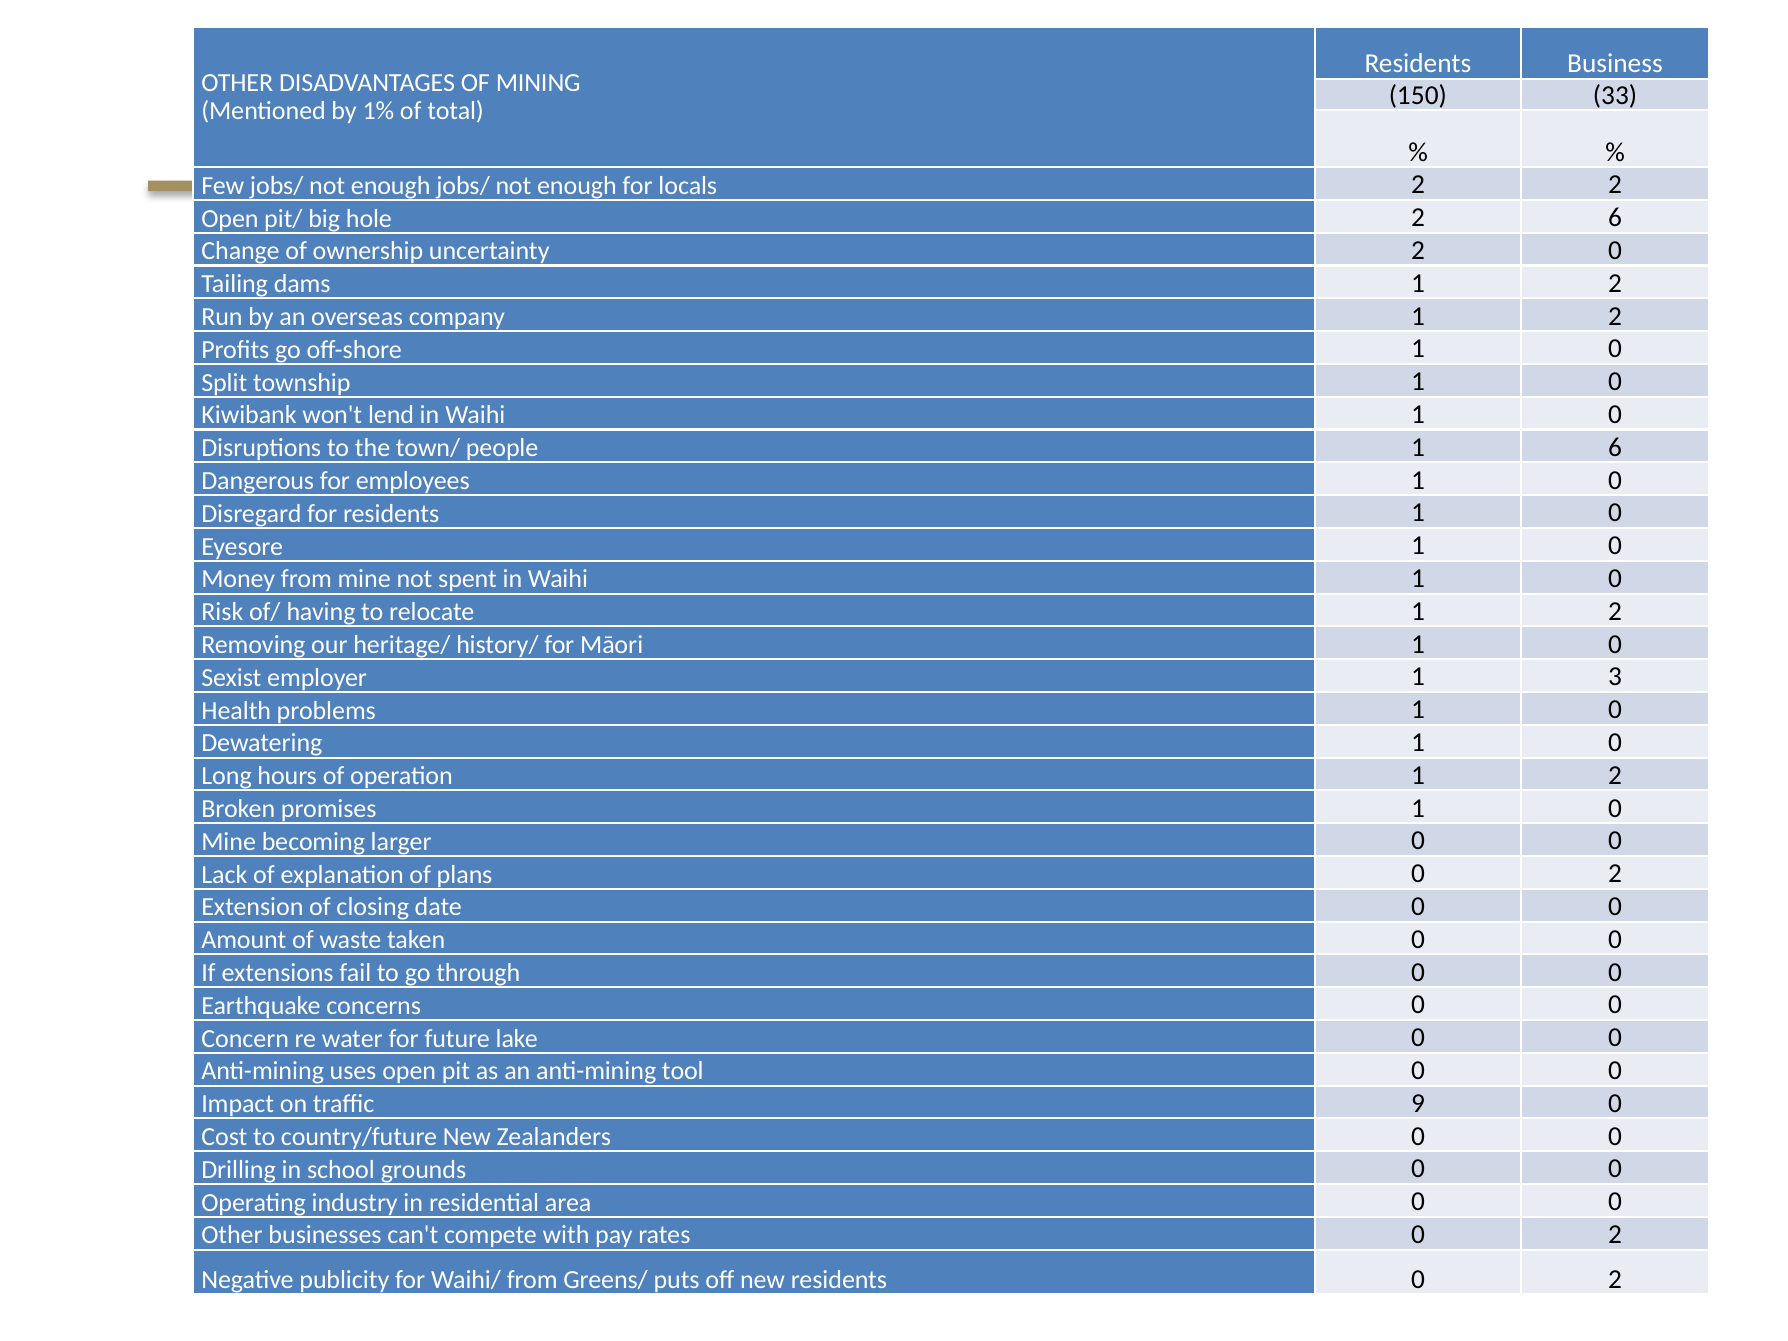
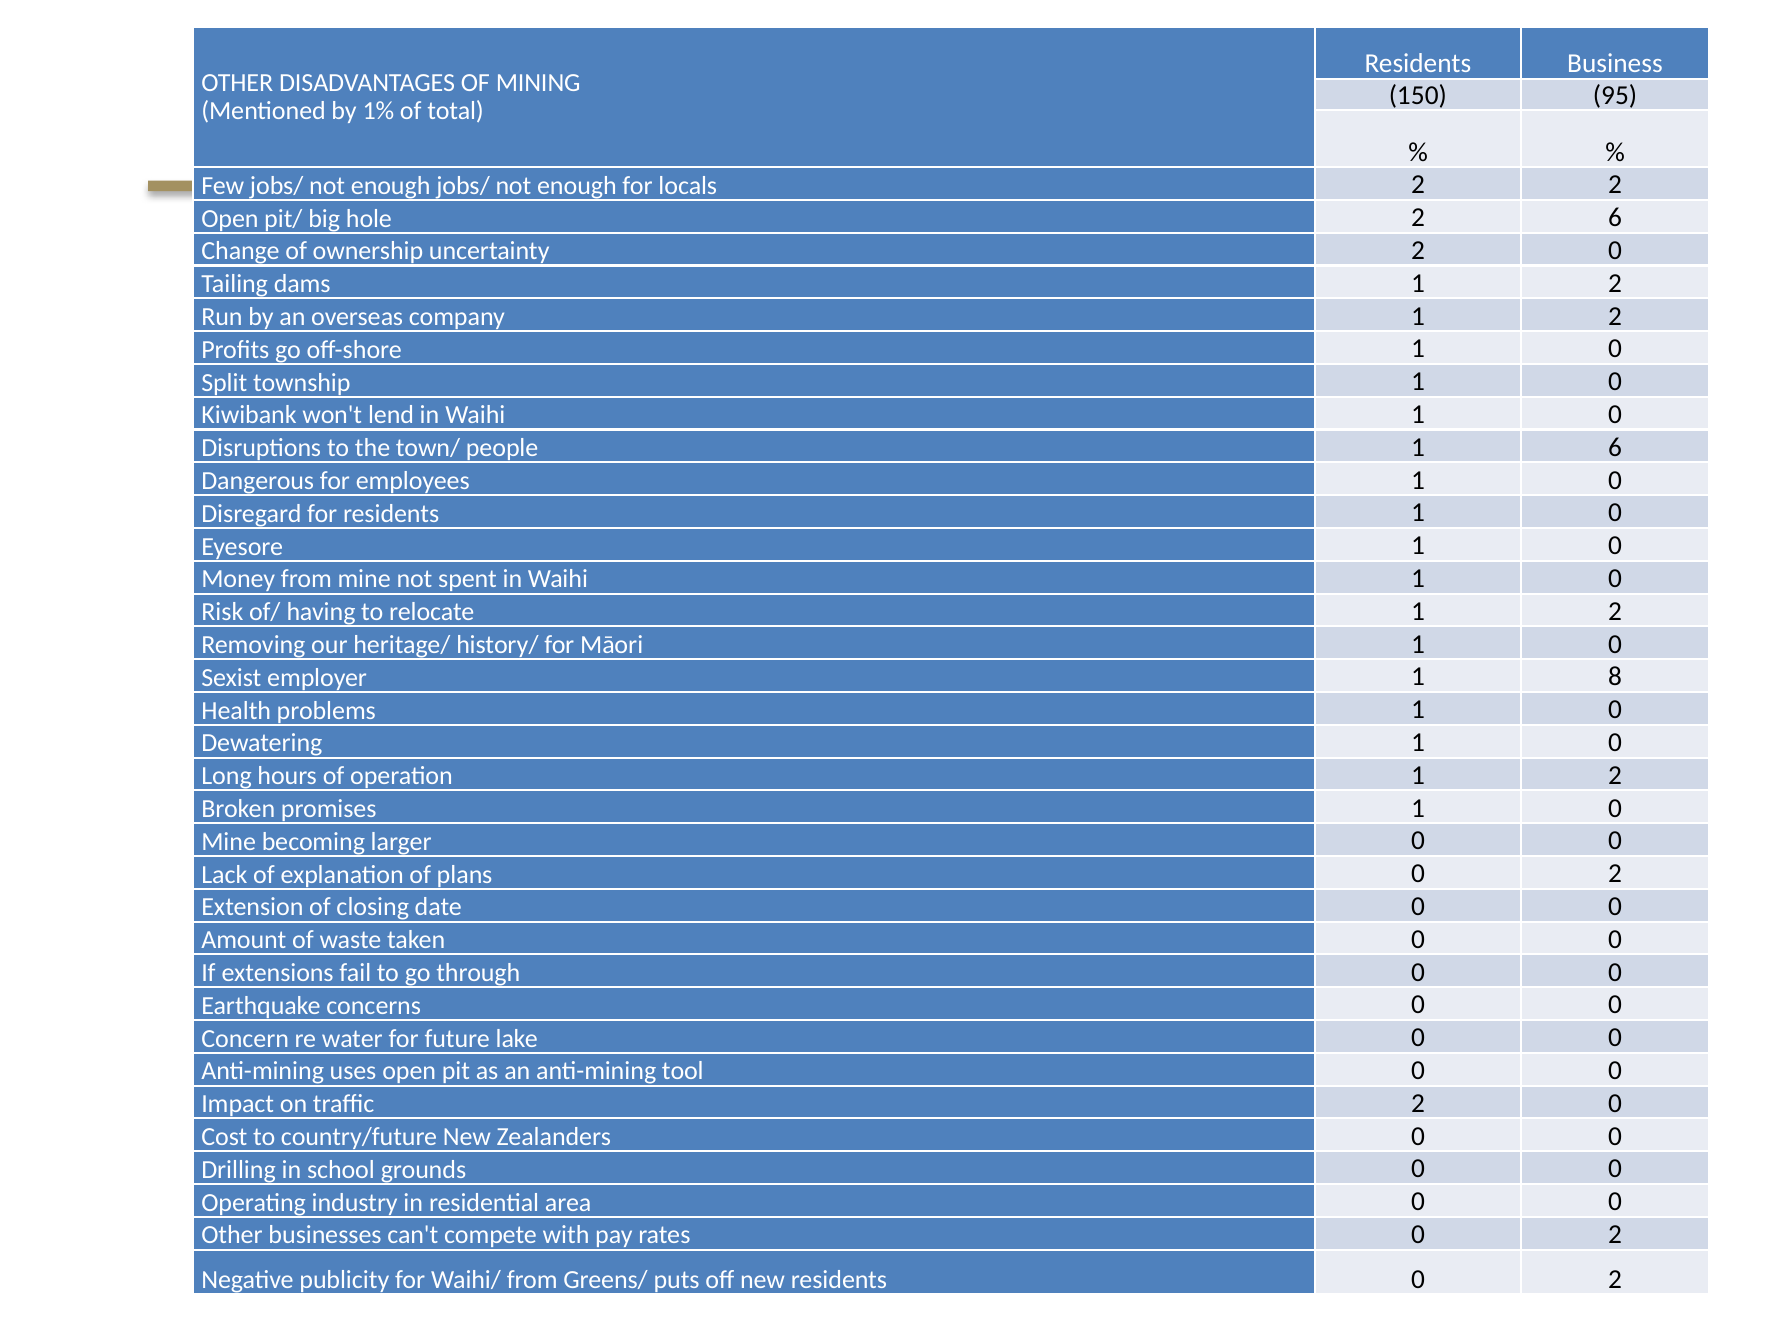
33: 33 -> 95 (1615, 95)
3: 3 -> 8 (1615, 677)
traffic 9: 9 -> 2 (1418, 1103)
